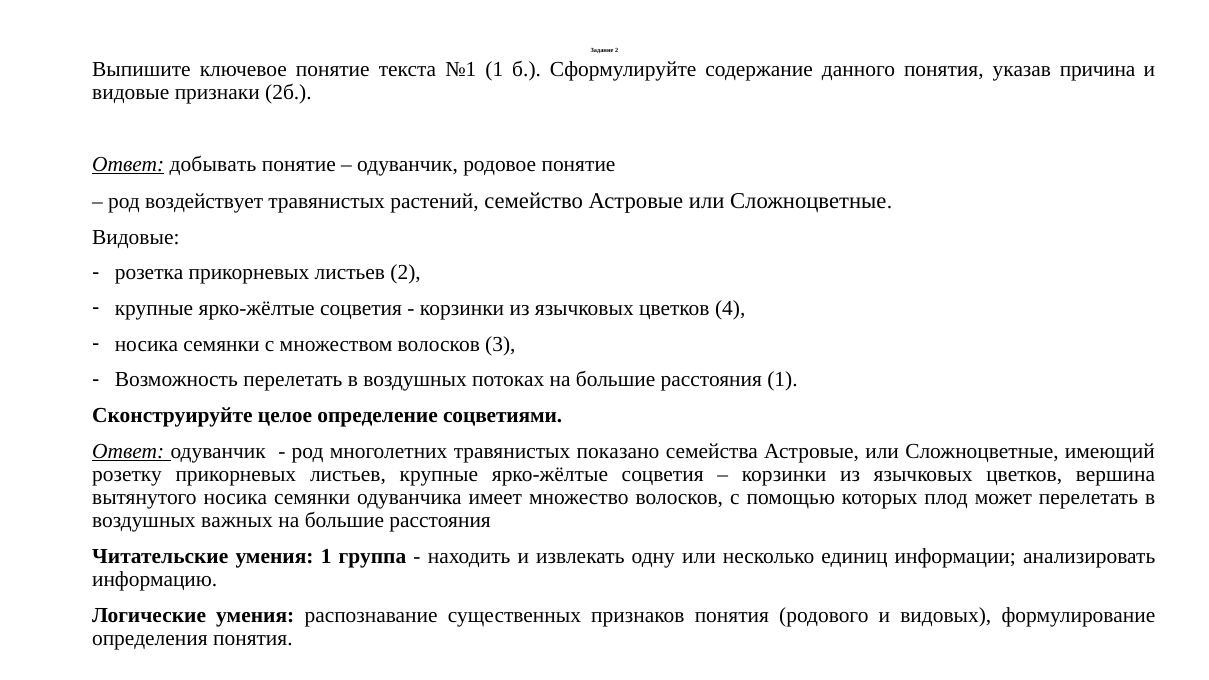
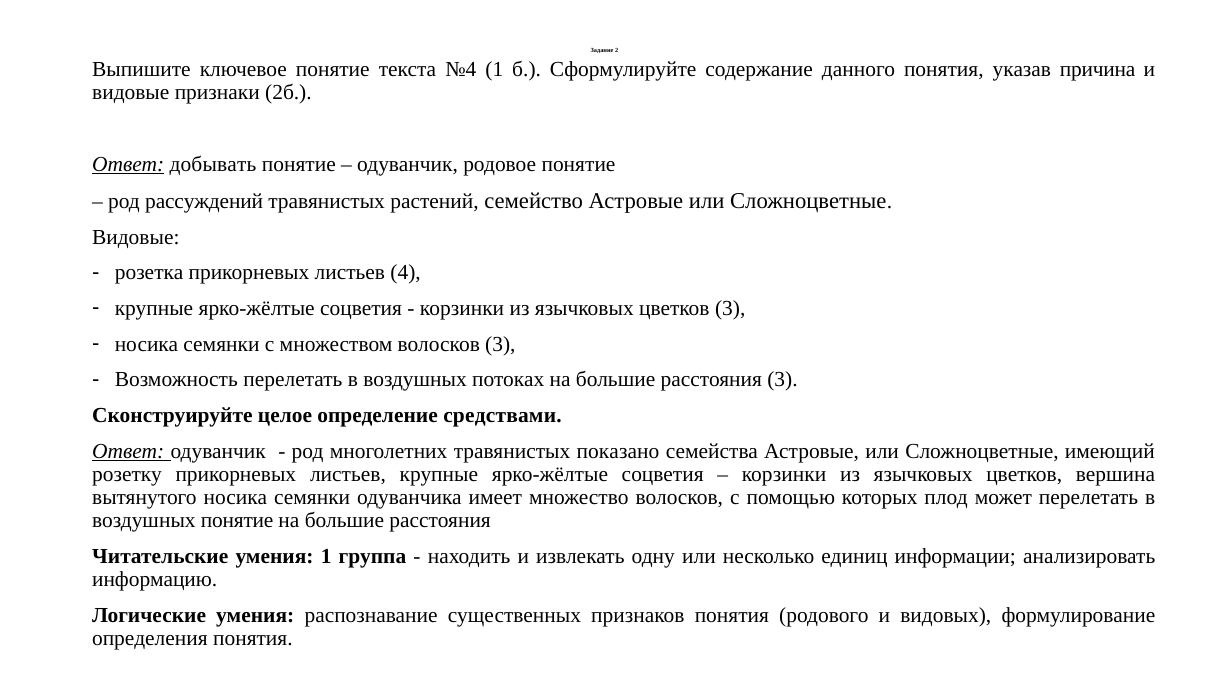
№1: №1 -> №4 (461, 70)
воздействует: воздействует -> рассуждений (204, 201)
листьев 2: 2 -> 4 (406, 273)
цветков 4: 4 -> 3 (730, 308)
расстояния 1: 1 -> 3 (783, 380)
соцветиями: соцветиями -> средствами (502, 416)
воздушных важных: важных -> понятие (237, 521)
